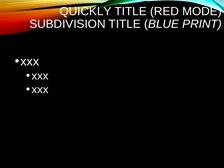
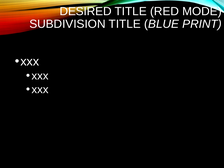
QUICKLY: QUICKLY -> DESIRED (86, 11)
